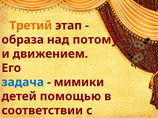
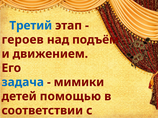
Третий colour: orange -> blue (31, 26)
образа: образа -> героев (23, 40)
потому: потому -> подъём (96, 40)
